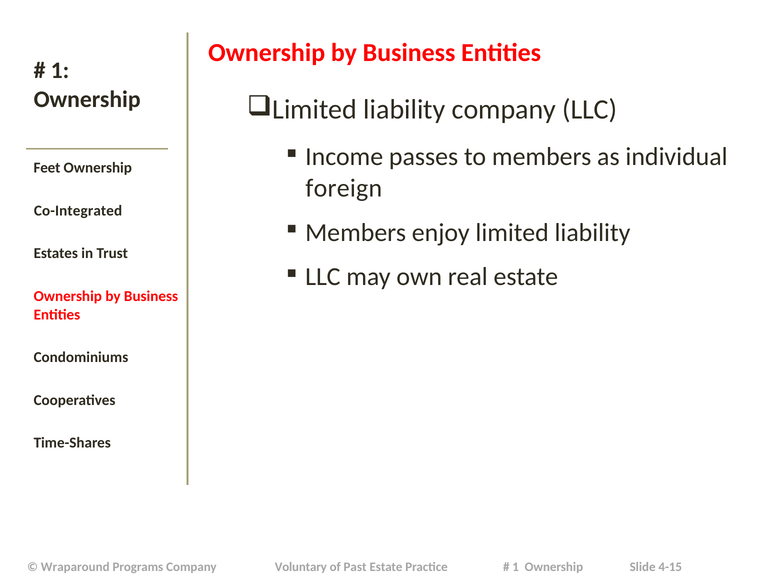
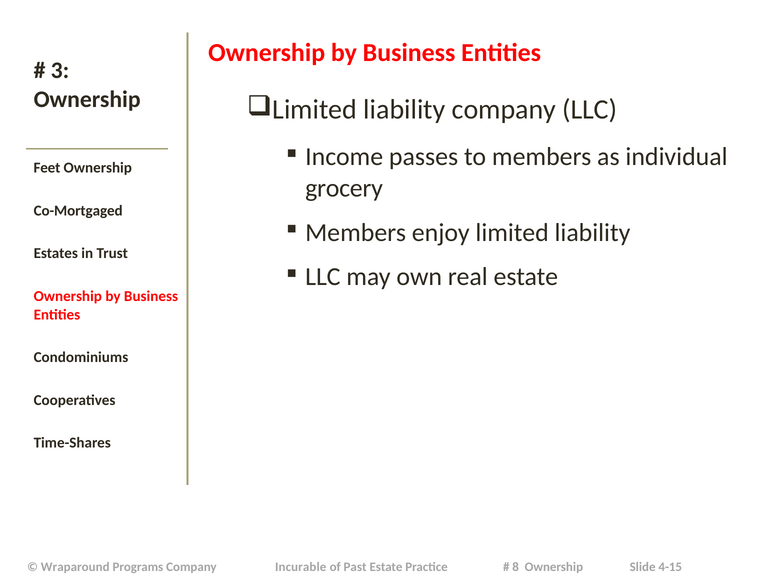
1: 1 -> 3 (60, 71)
foreign: foreign -> grocery (344, 188)
Co-Integrated: Co-Integrated -> Co-Mortgaged (78, 211)
Voluntary: Voluntary -> Incurable (301, 567)
1: 1 -> 8 (516, 567)
